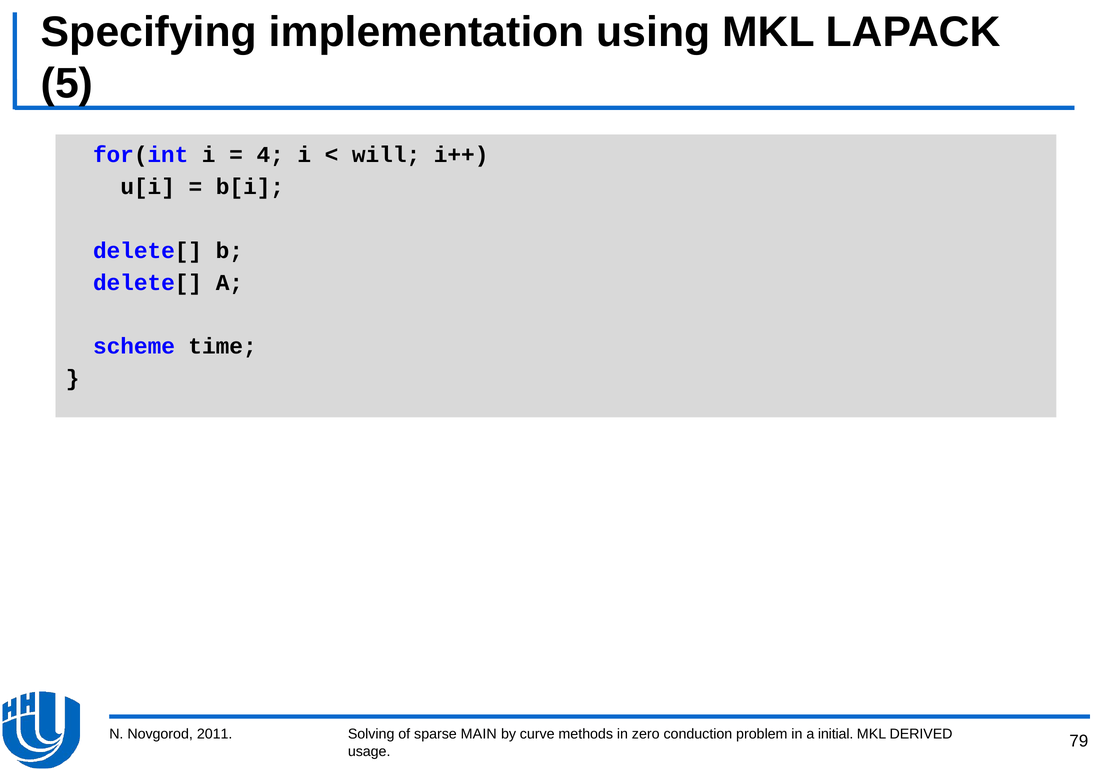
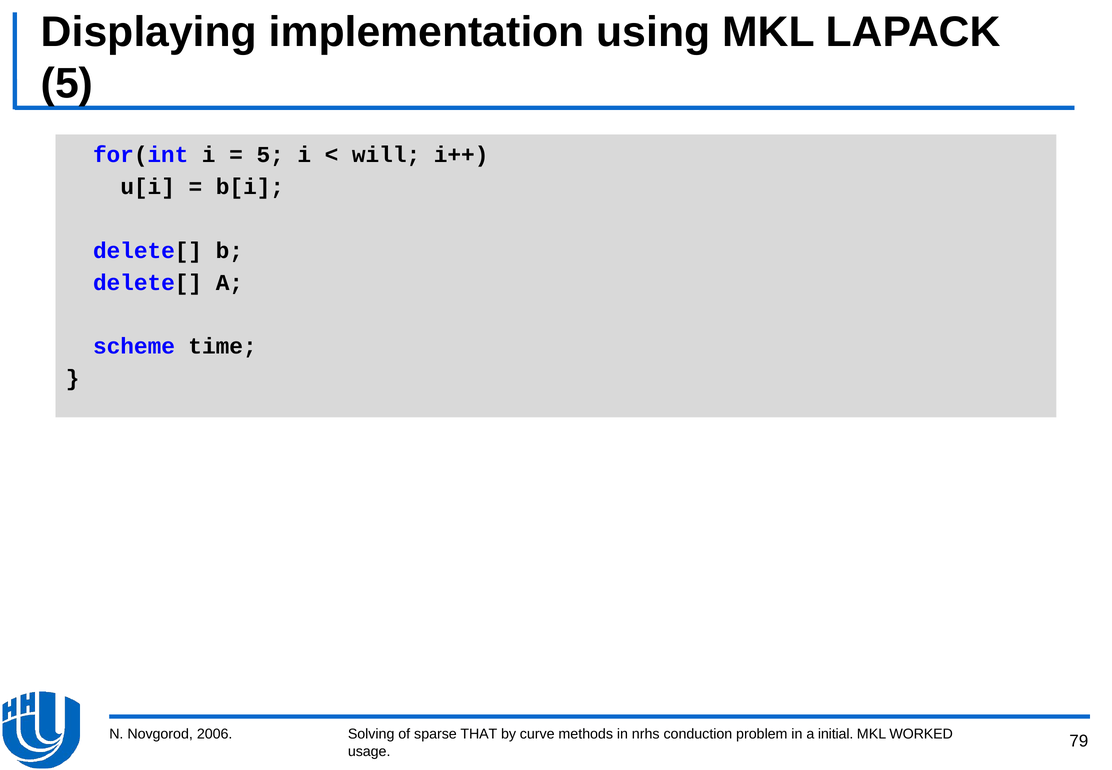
Specifying: Specifying -> Displaying (149, 32)
4: 4 -> 5 (270, 155)
2011: 2011 -> 2006 (215, 734)
MAIN: MAIN -> THAT (479, 734)
zero: zero -> nrhs (646, 734)
DERIVED: DERIVED -> WORKED (921, 734)
